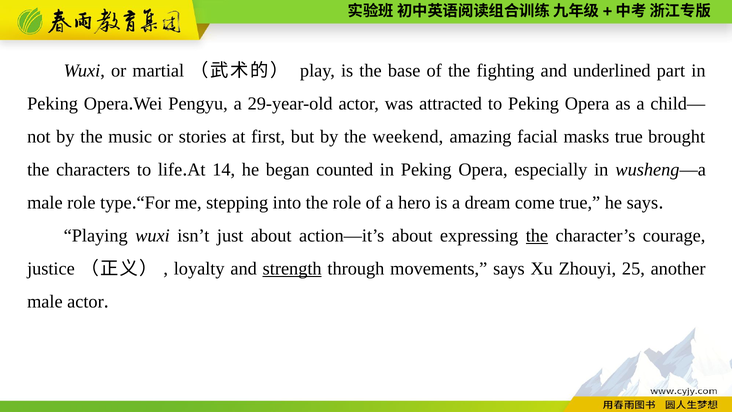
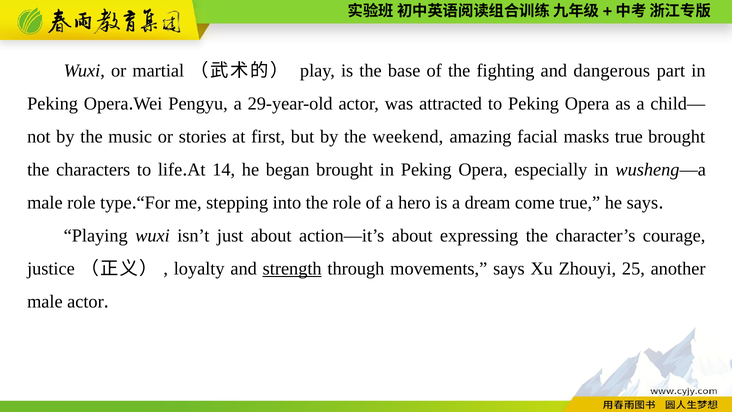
underlined: underlined -> dangerous (612, 71)
began counted: counted -> brought (345, 170)
the underline: present -> none (537, 236)
